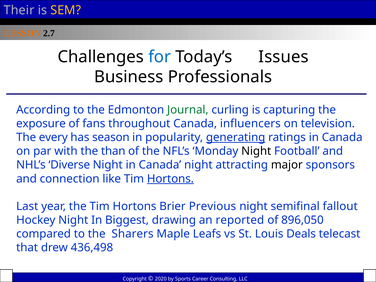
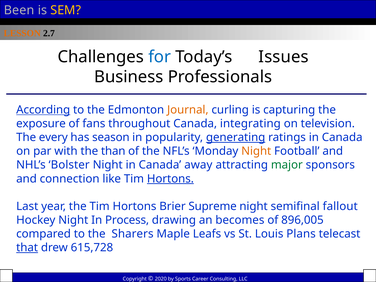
Their: Their -> Been (19, 10)
According underline: none -> present (43, 110)
Journal colour: green -> orange (188, 110)
influencers: influencers -> integrating (250, 124)
Night colour: black -> orange (256, 151)
Diverse: Diverse -> Bolster (69, 165)
Canada night: night -> away (198, 165)
major colour: black -> green (287, 165)
Previous: Previous -> Supreme (213, 206)
Biggest: Biggest -> Process (127, 220)
reported: reported -> becomes (240, 220)
896,050: 896,050 -> 896,005 (302, 220)
Deals: Deals -> Plans (301, 234)
that underline: none -> present (27, 248)
436,498: 436,498 -> 615,728 (92, 248)
